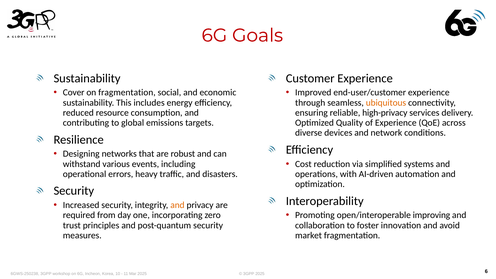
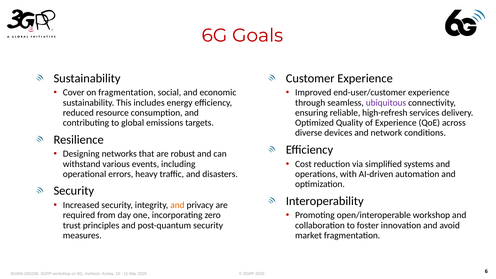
ubiquitous colour: orange -> purple (386, 103)
high-privacy: high-privacy -> high-refresh (385, 113)
open/interoperable improving: improving -> workshop (431, 215)
